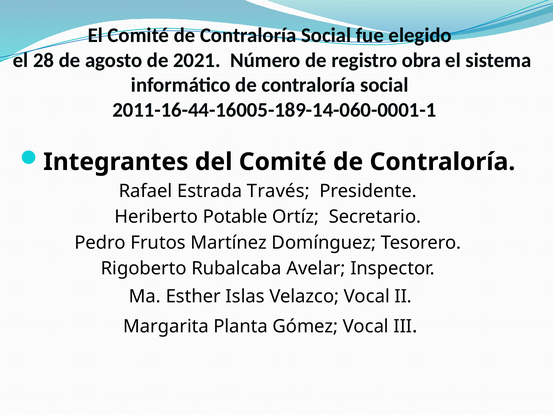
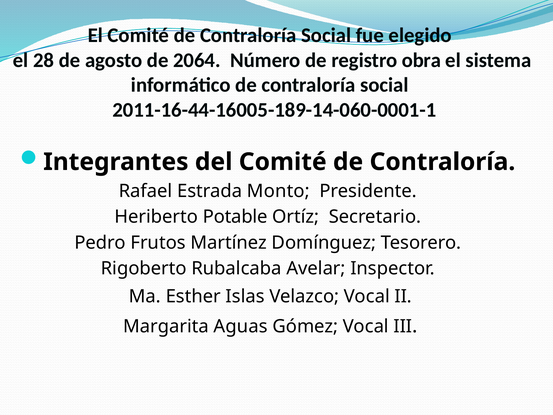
2021: 2021 -> 2064 (197, 60)
Través: Través -> Monto (278, 191)
Planta: Planta -> Aguas (241, 326)
